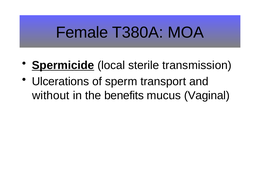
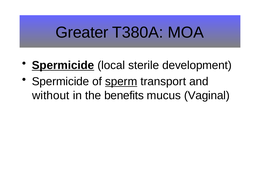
Female: Female -> Greater (82, 33)
transmission: transmission -> development (197, 65)
Ulcerations: Ulcerations -> Spermicide (60, 82)
sperm underline: none -> present (121, 82)
